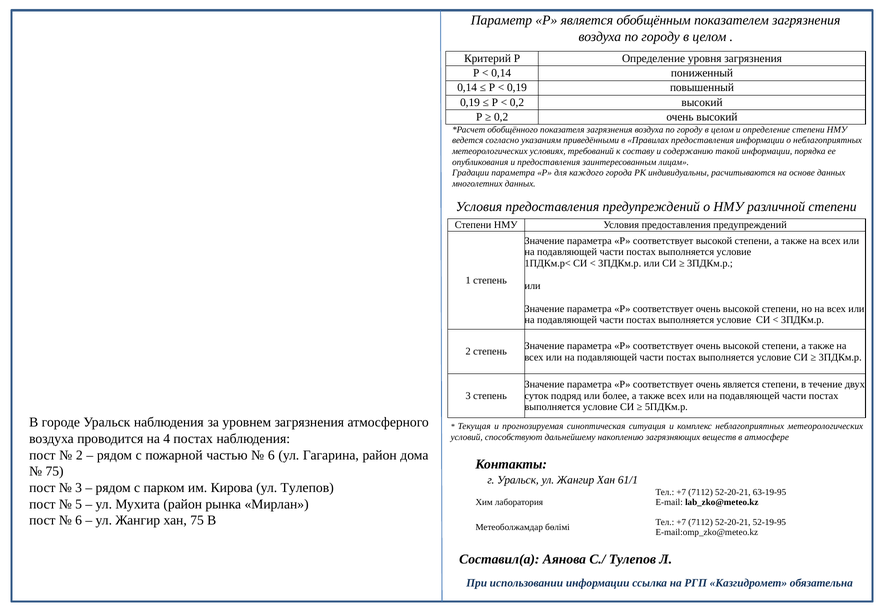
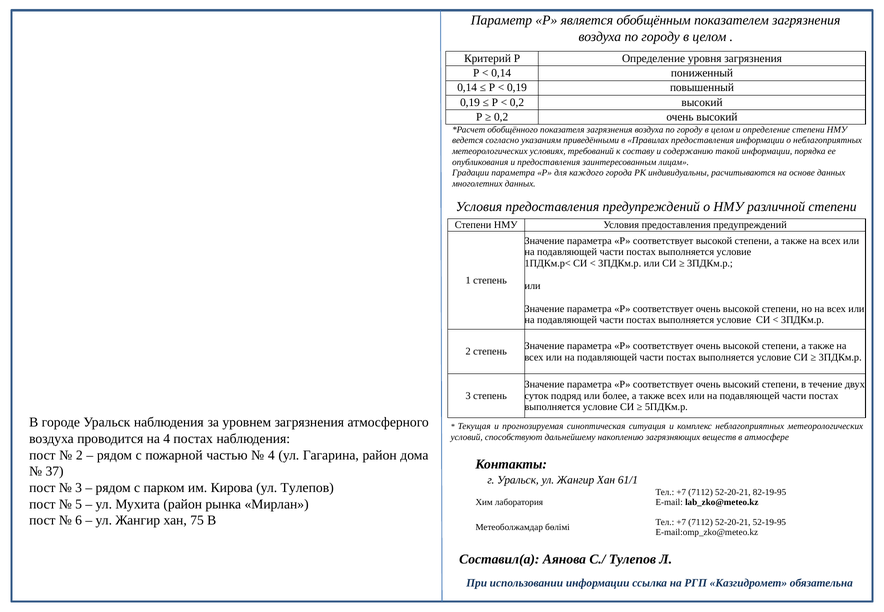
соответствует очень является: является -> высокий (741, 384)
6: 6 -> 4 (271, 455)
75: 75 -> 37 (55, 471)
63-19-95: 63-19-95 -> 82-19-95 (770, 492)
